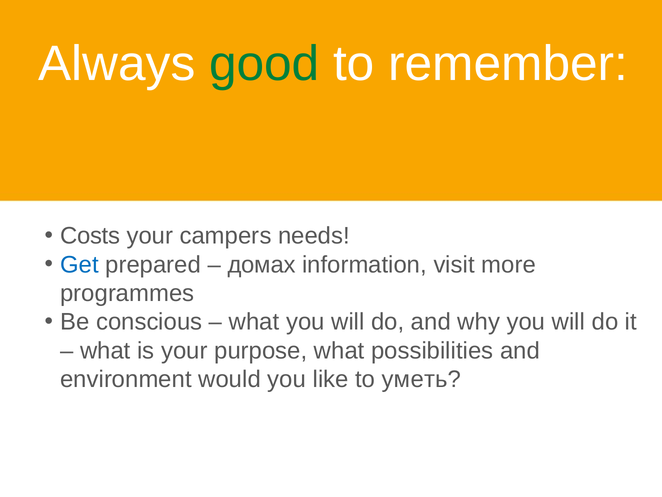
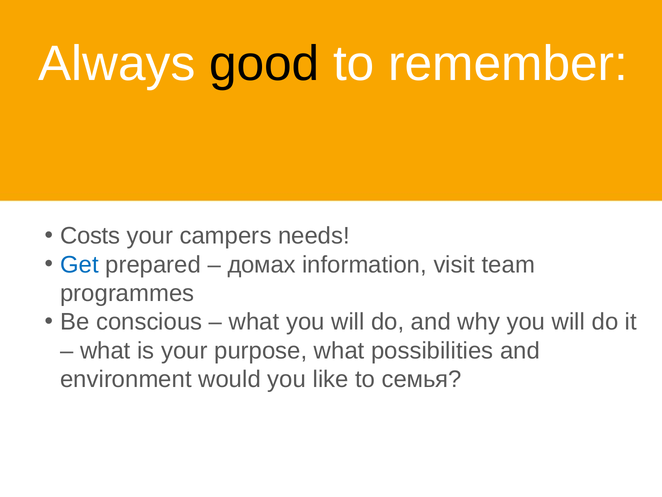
good colour: green -> black (264, 64)
more: more -> team (508, 264)
уметь: уметь -> семья (422, 379)
